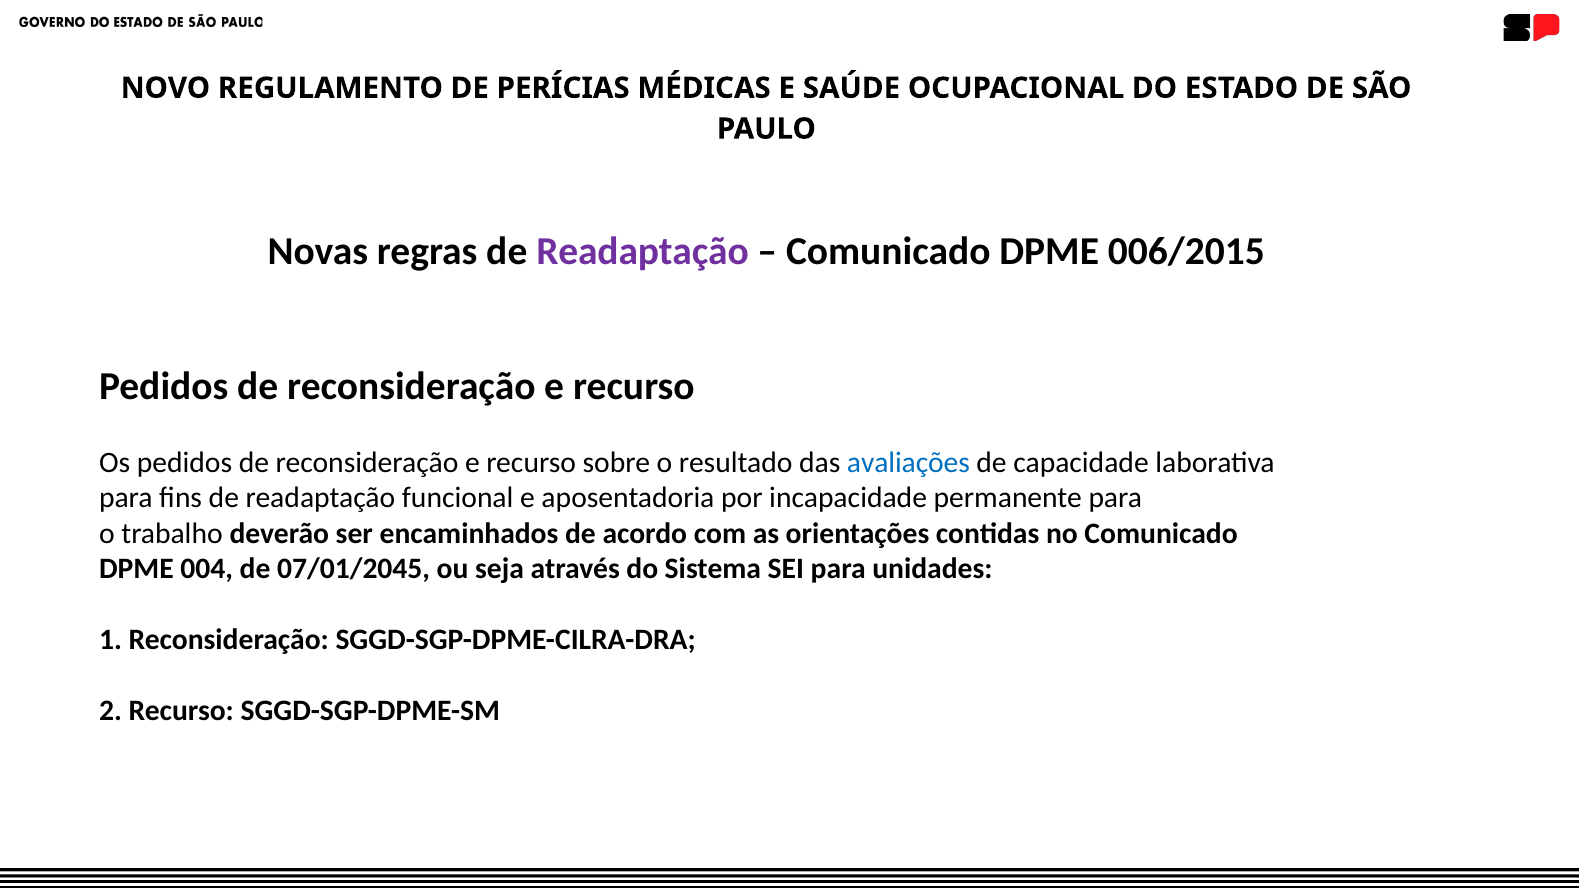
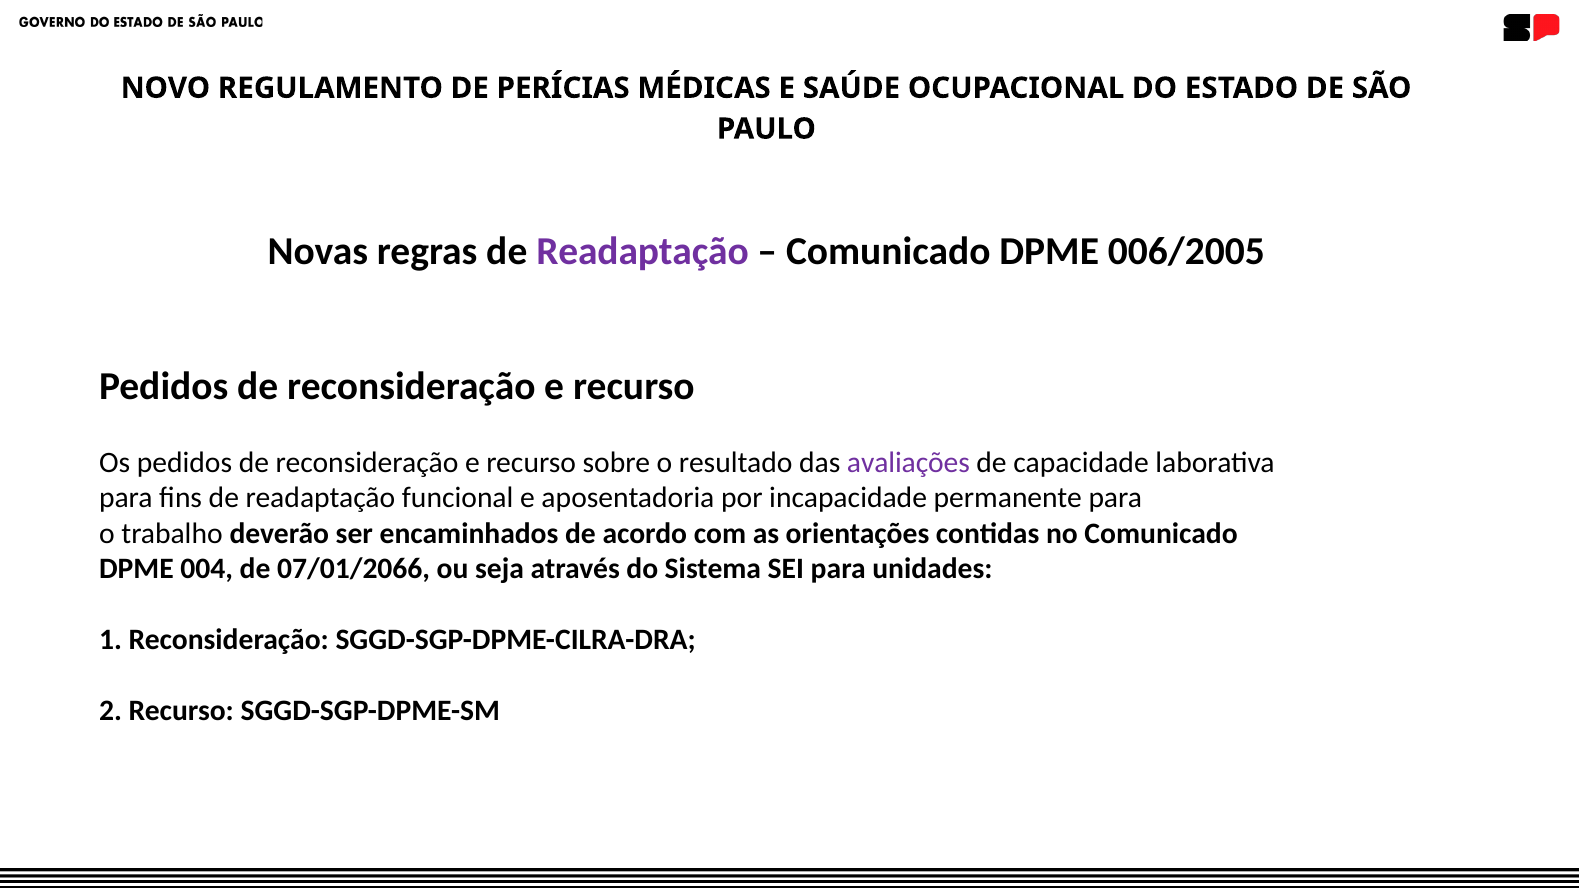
006/2015: 006/2015 -> 006/2005 (1186, 252)
avaliações colour: blue -> purple (908, 462)
07/01/2045: 07/01/2045 -> 07/01/2066 (354, 569)
